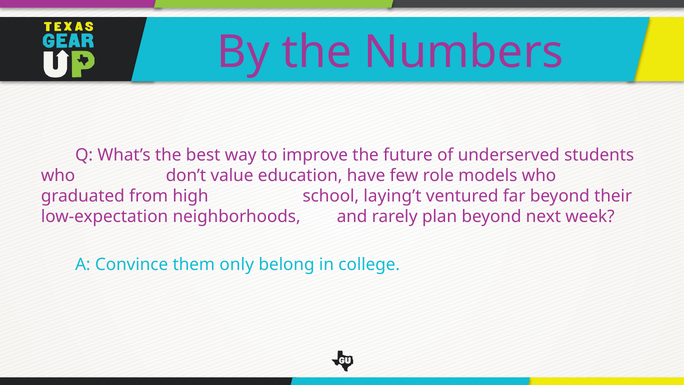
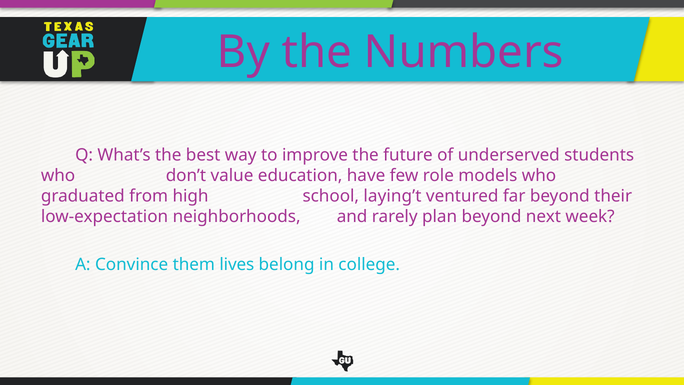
only: only -> lives (237, 264)
